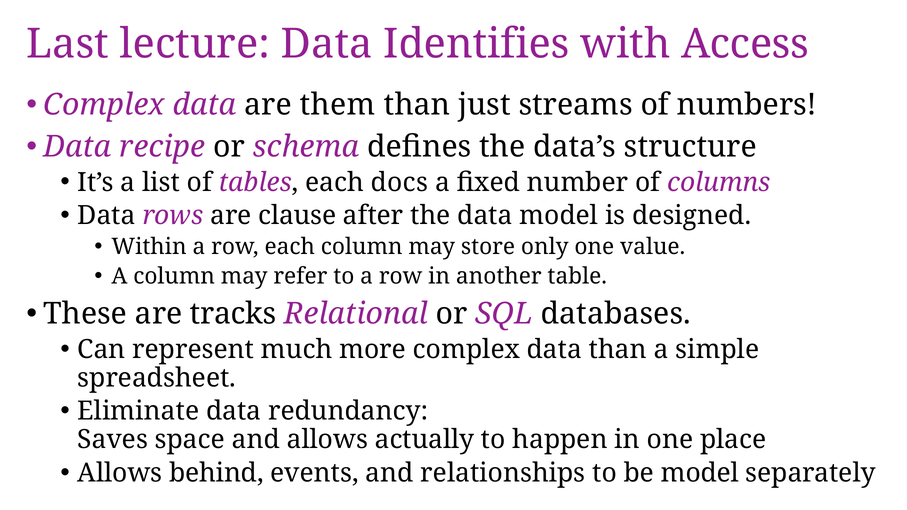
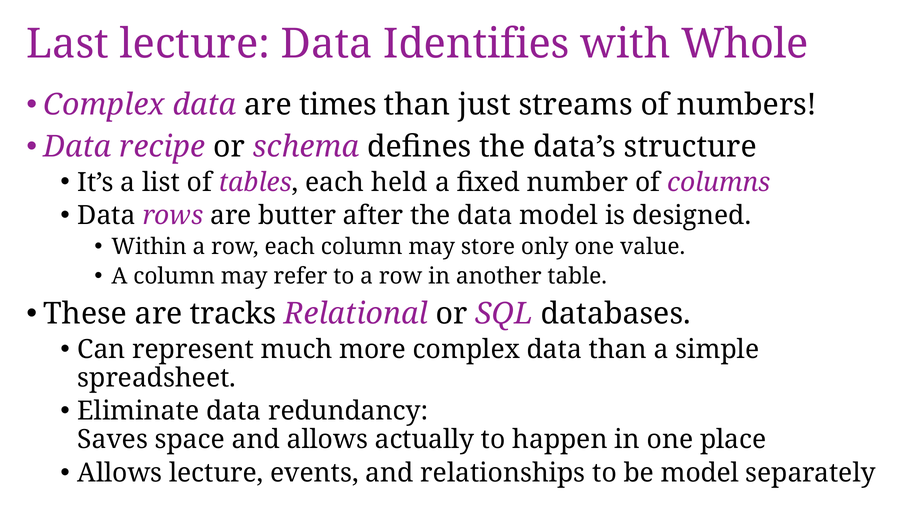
Access: Access -> Whole (745, 44)
them: them -> times (338, 105)
docs: docs -> held (400, 182)
clause: clause -> butter (297, 216)
Allows behind: behind -> lecture (216, 473)
